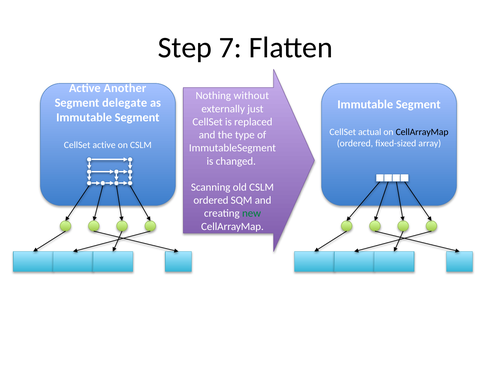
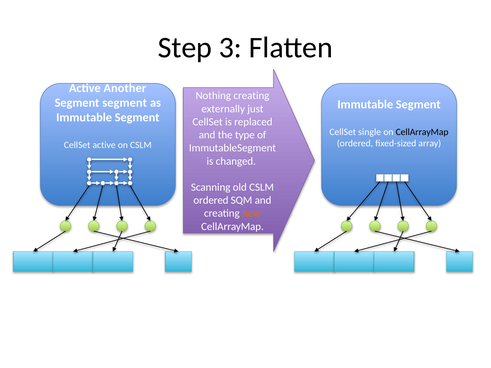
7: 7 -> 3 (230, 48)
Nothing without: without -> creating (251, 96)
Segment delegate: delegate -> segment (125, 103)
actual: actual -> single (370, 132)
new colour: green -> orange (252, 214)
